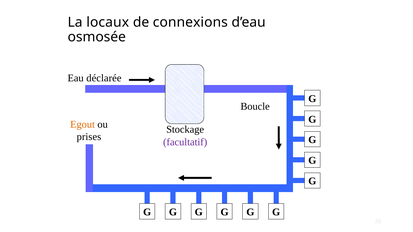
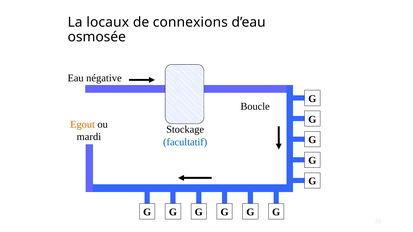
déclarée: déclarée -> négative (104, 78)
prises: prises -> mardi (89, 137)
facultatif colour: purple -> blue (185, 142)
